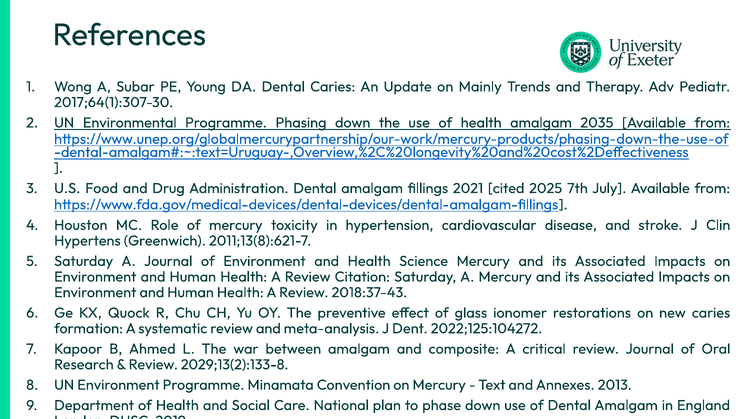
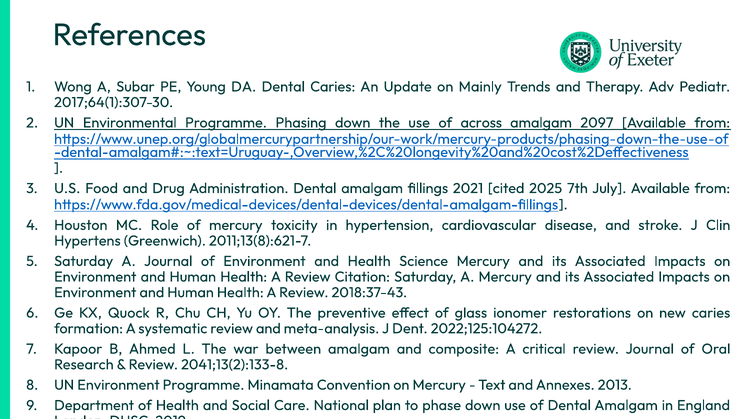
use of health: health -> across (481, 123)
2035: 2035 -> 2097 (597, 123)
2029;13(2):133-8: 2029;13(2):133-8 -> 2041;13(2):133-8 (235, 365)
